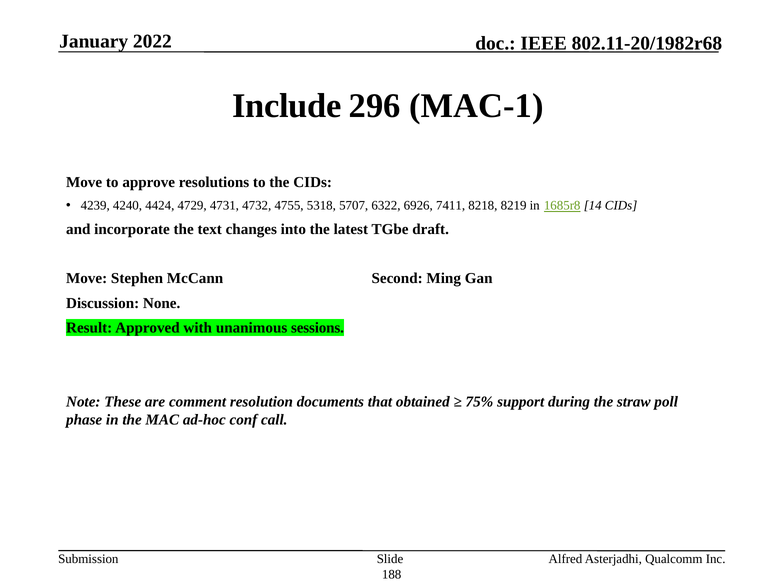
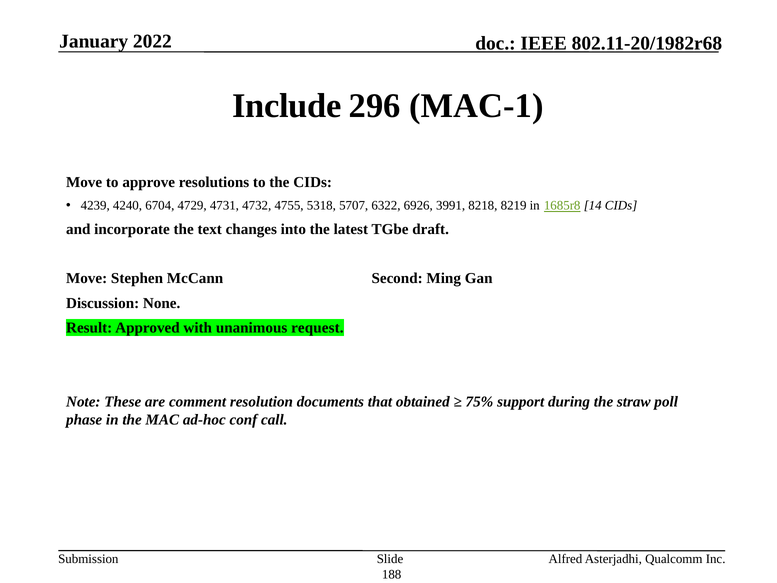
4424: 4424 -> 6704 (160, 206)
7411: 7411 -> 3991 (451, 206)
sessions: sessions -> request (317, 328)
